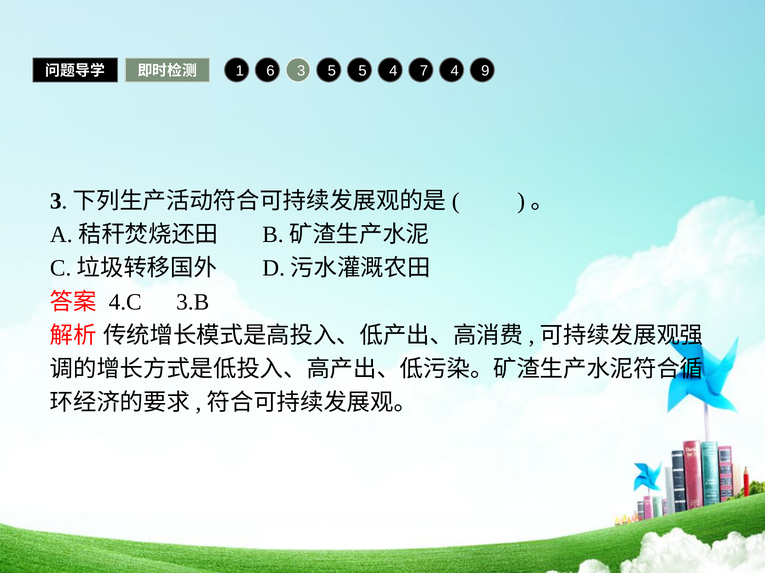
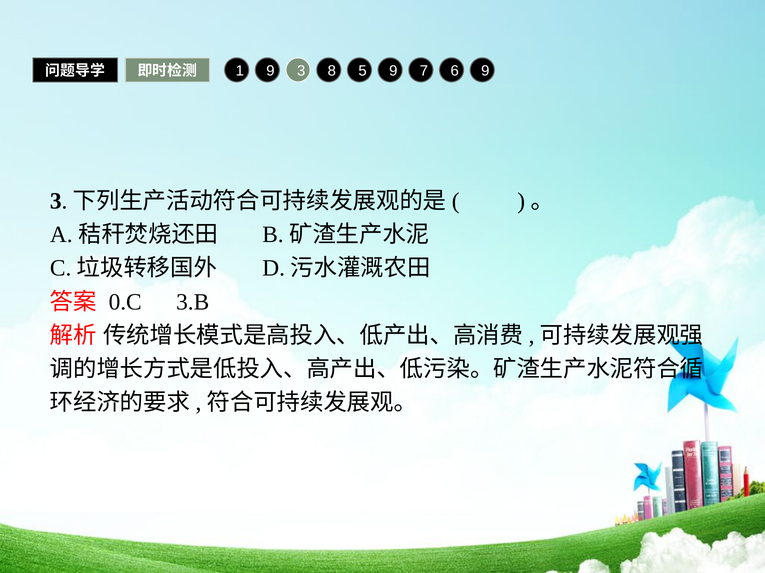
1 6: 6 -> 9 (270, 71)
3 5: 5 -> 8 (332, 71)
5 4: 4 -> 9 (393, 71)
7 4: 4 -> 6 (455, 71)
4.C: 4.C -> 0.C (125, 302)
